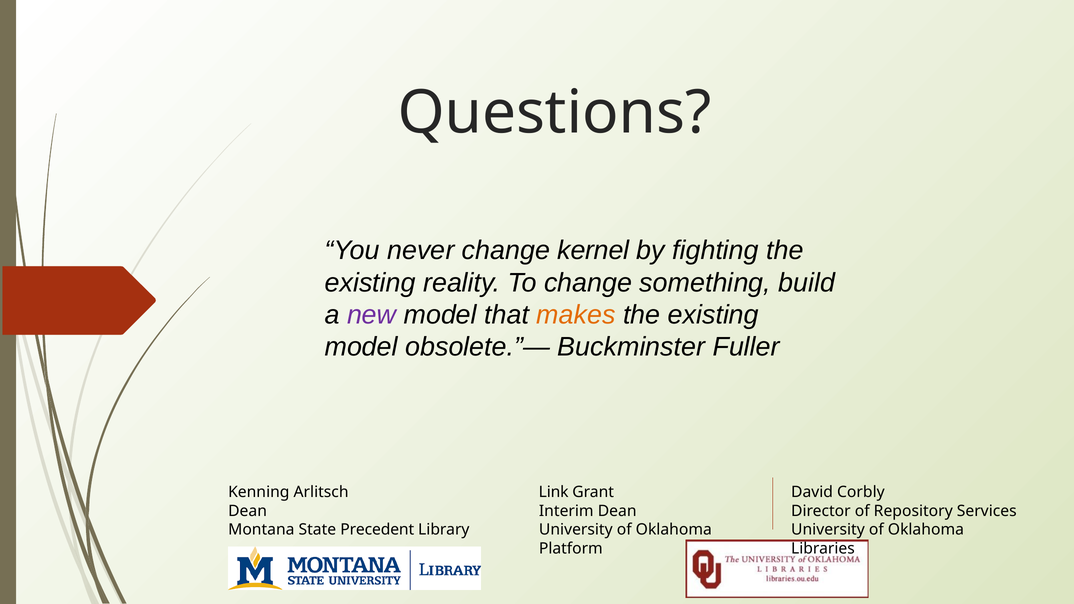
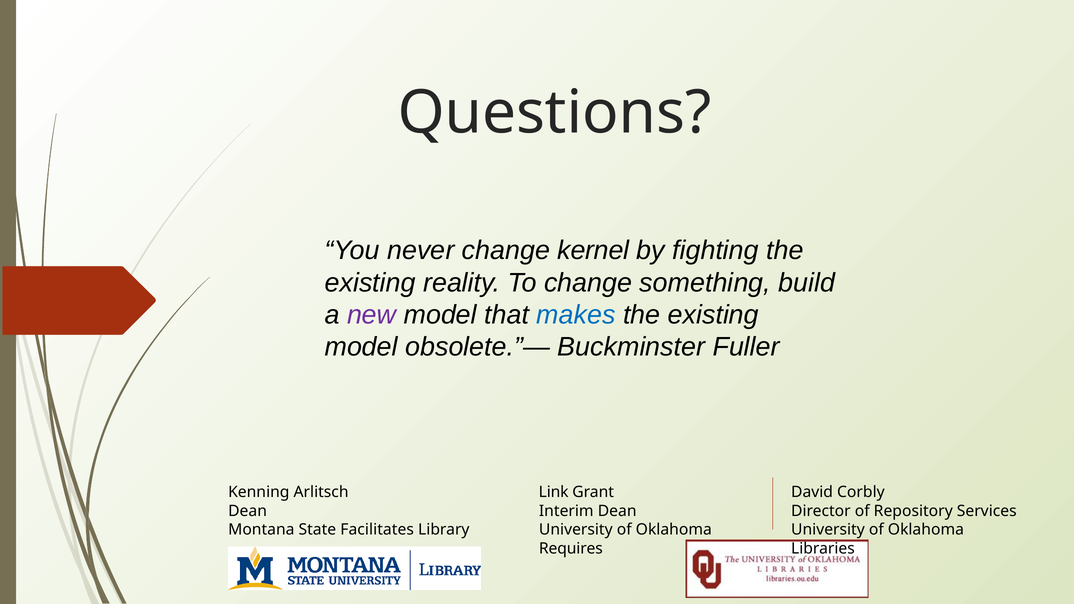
makes colour: orange -> blue (576, 315)
Precedent: Precedent -> Facilitates (377, 530)
Platform: Platform -> Requires (571, 549)
